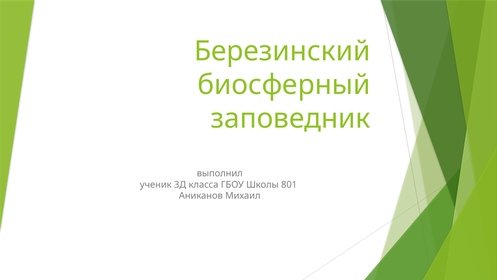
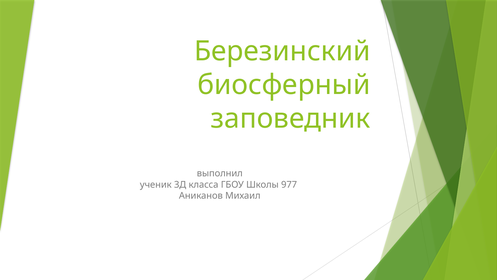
801: 801 -> 977 (289, 184)
